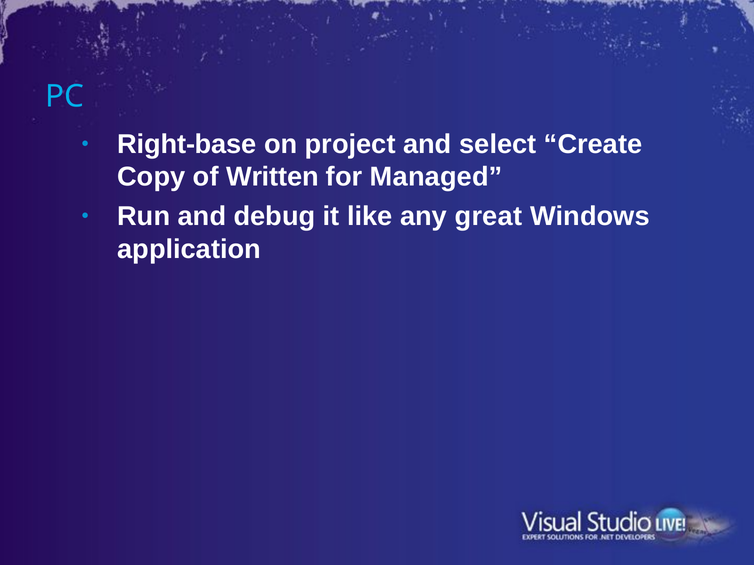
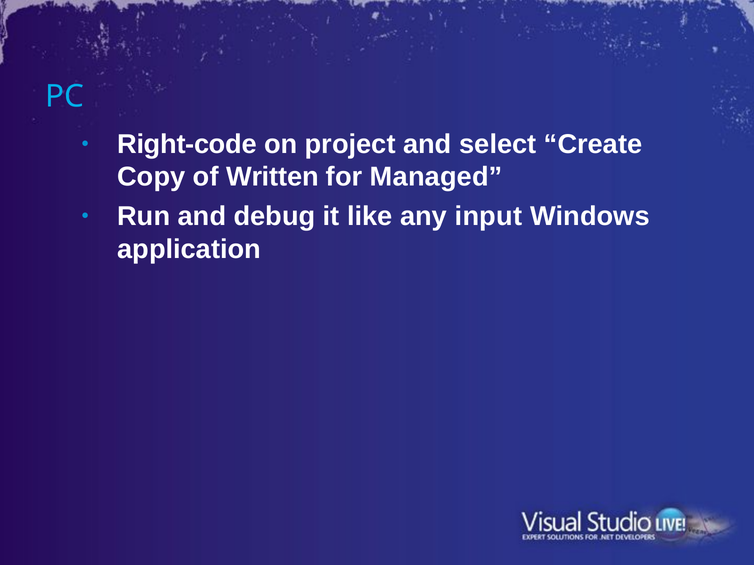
Right-base: Right-base -> Right-code (187, 144)
great: great -> input (489, 217)
